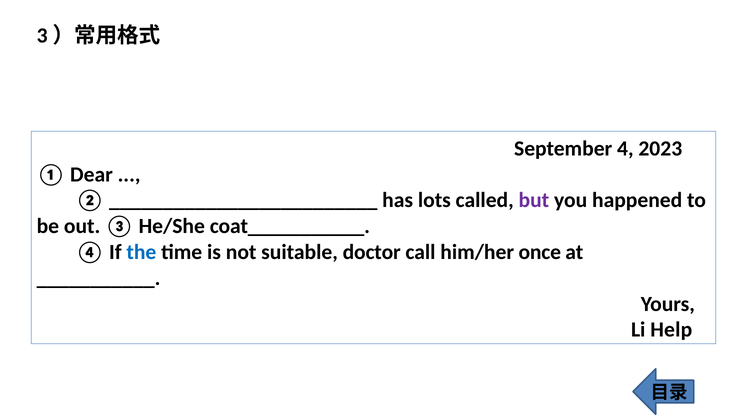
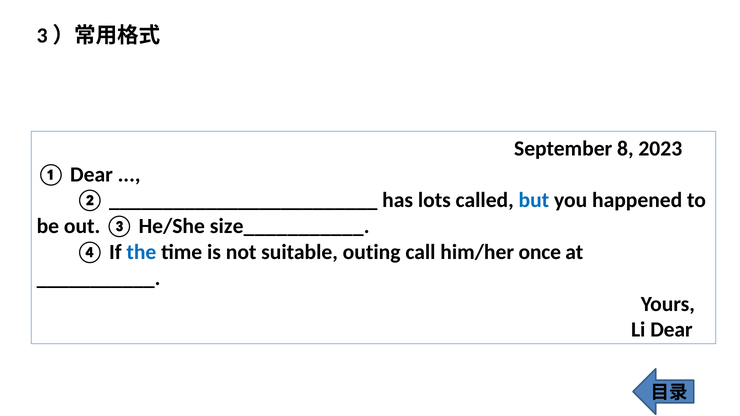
4: 4 -> 8 (625, 149)
but colour: purple -> blue (534, 200)
coat___________: coat___________ -> size___________ (290, 226)
doctor: doctor -> outing (372, 252)
Li Help: Help -> Dear (671, 330)
